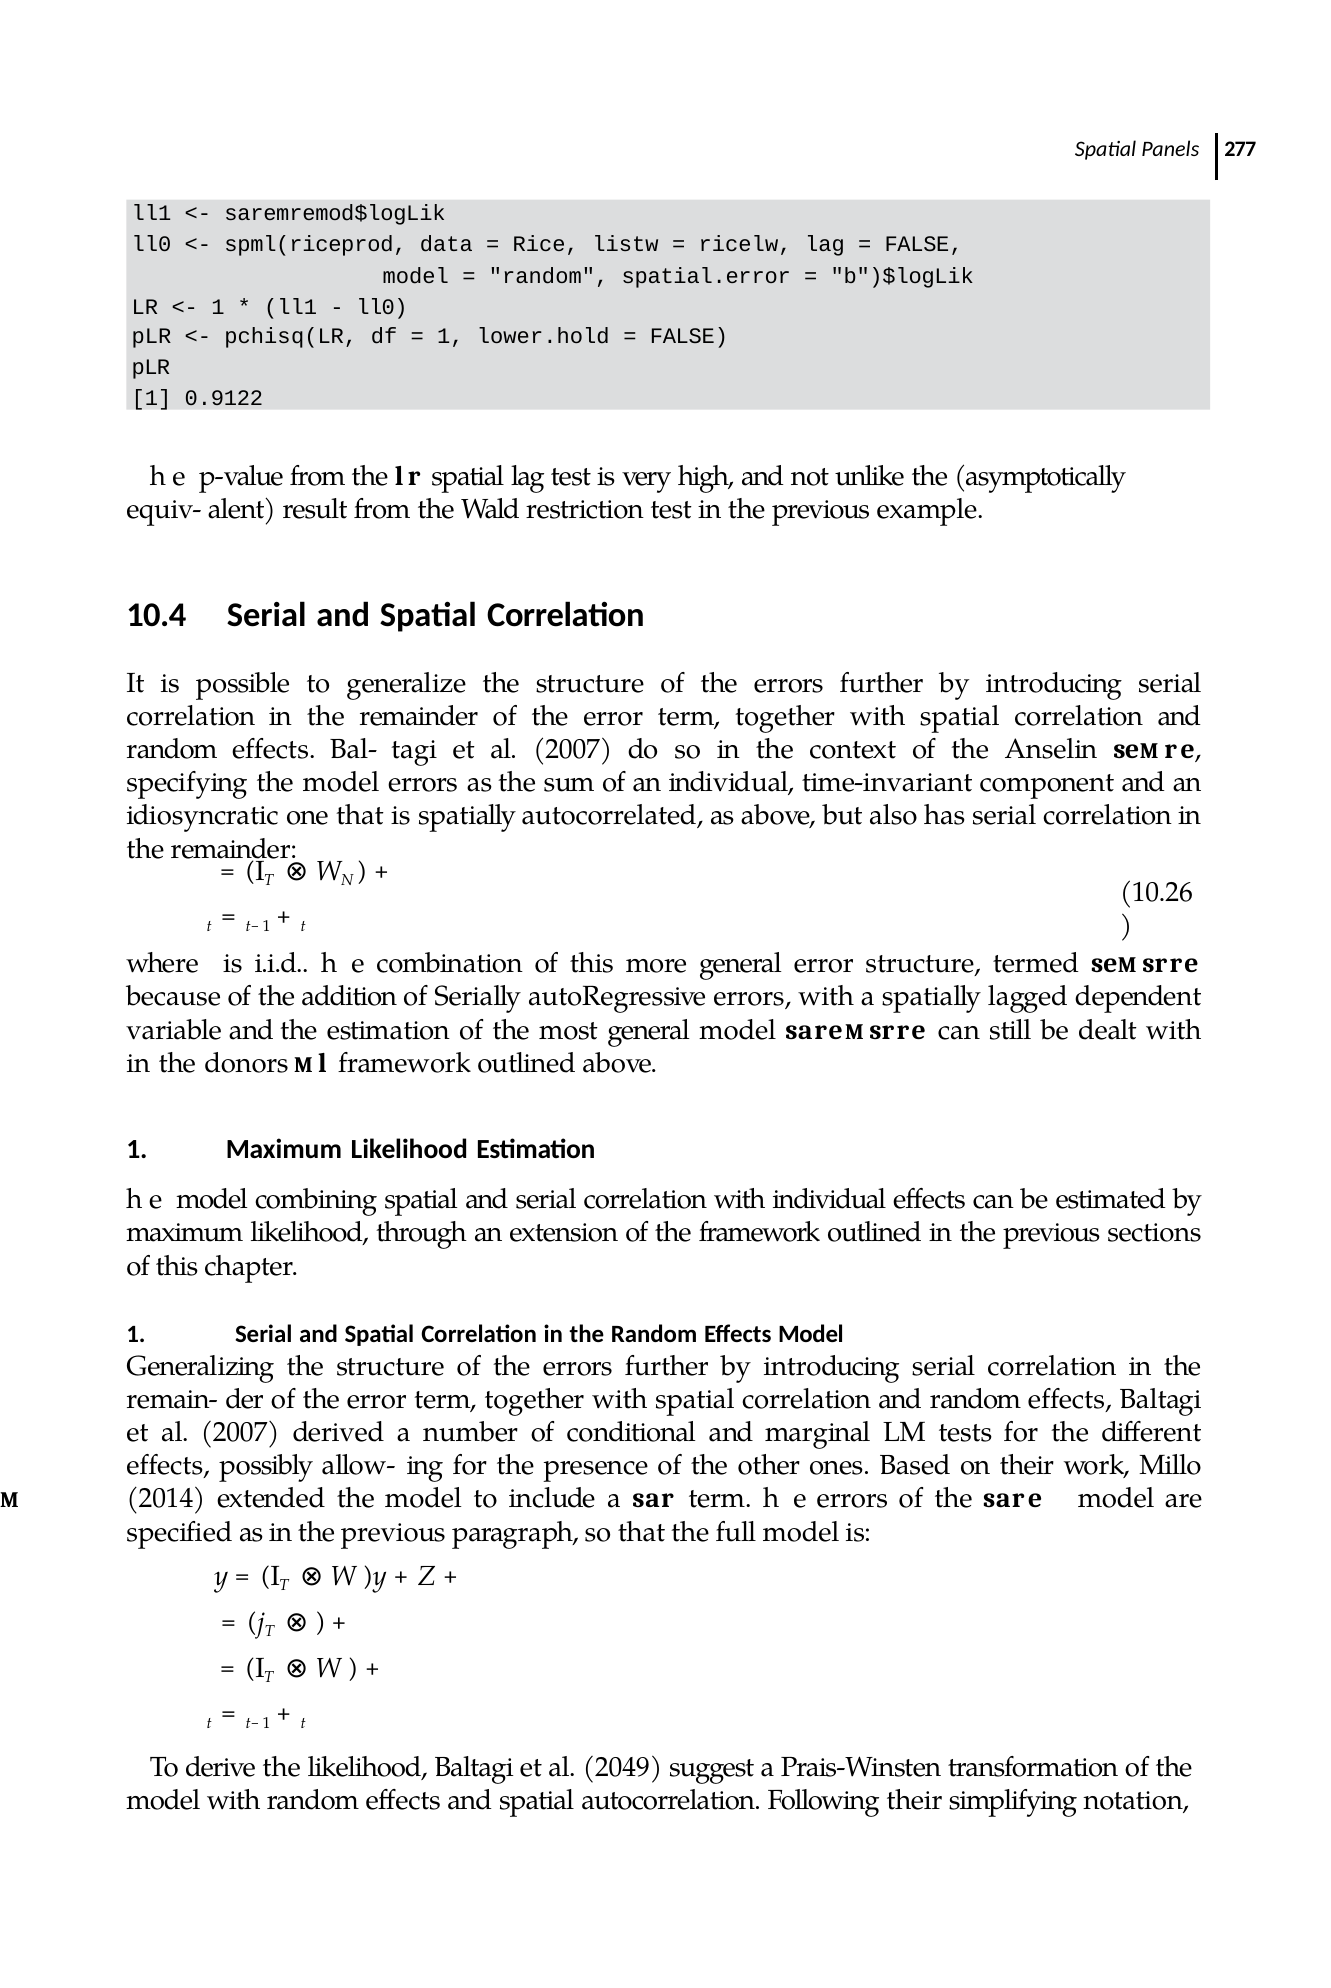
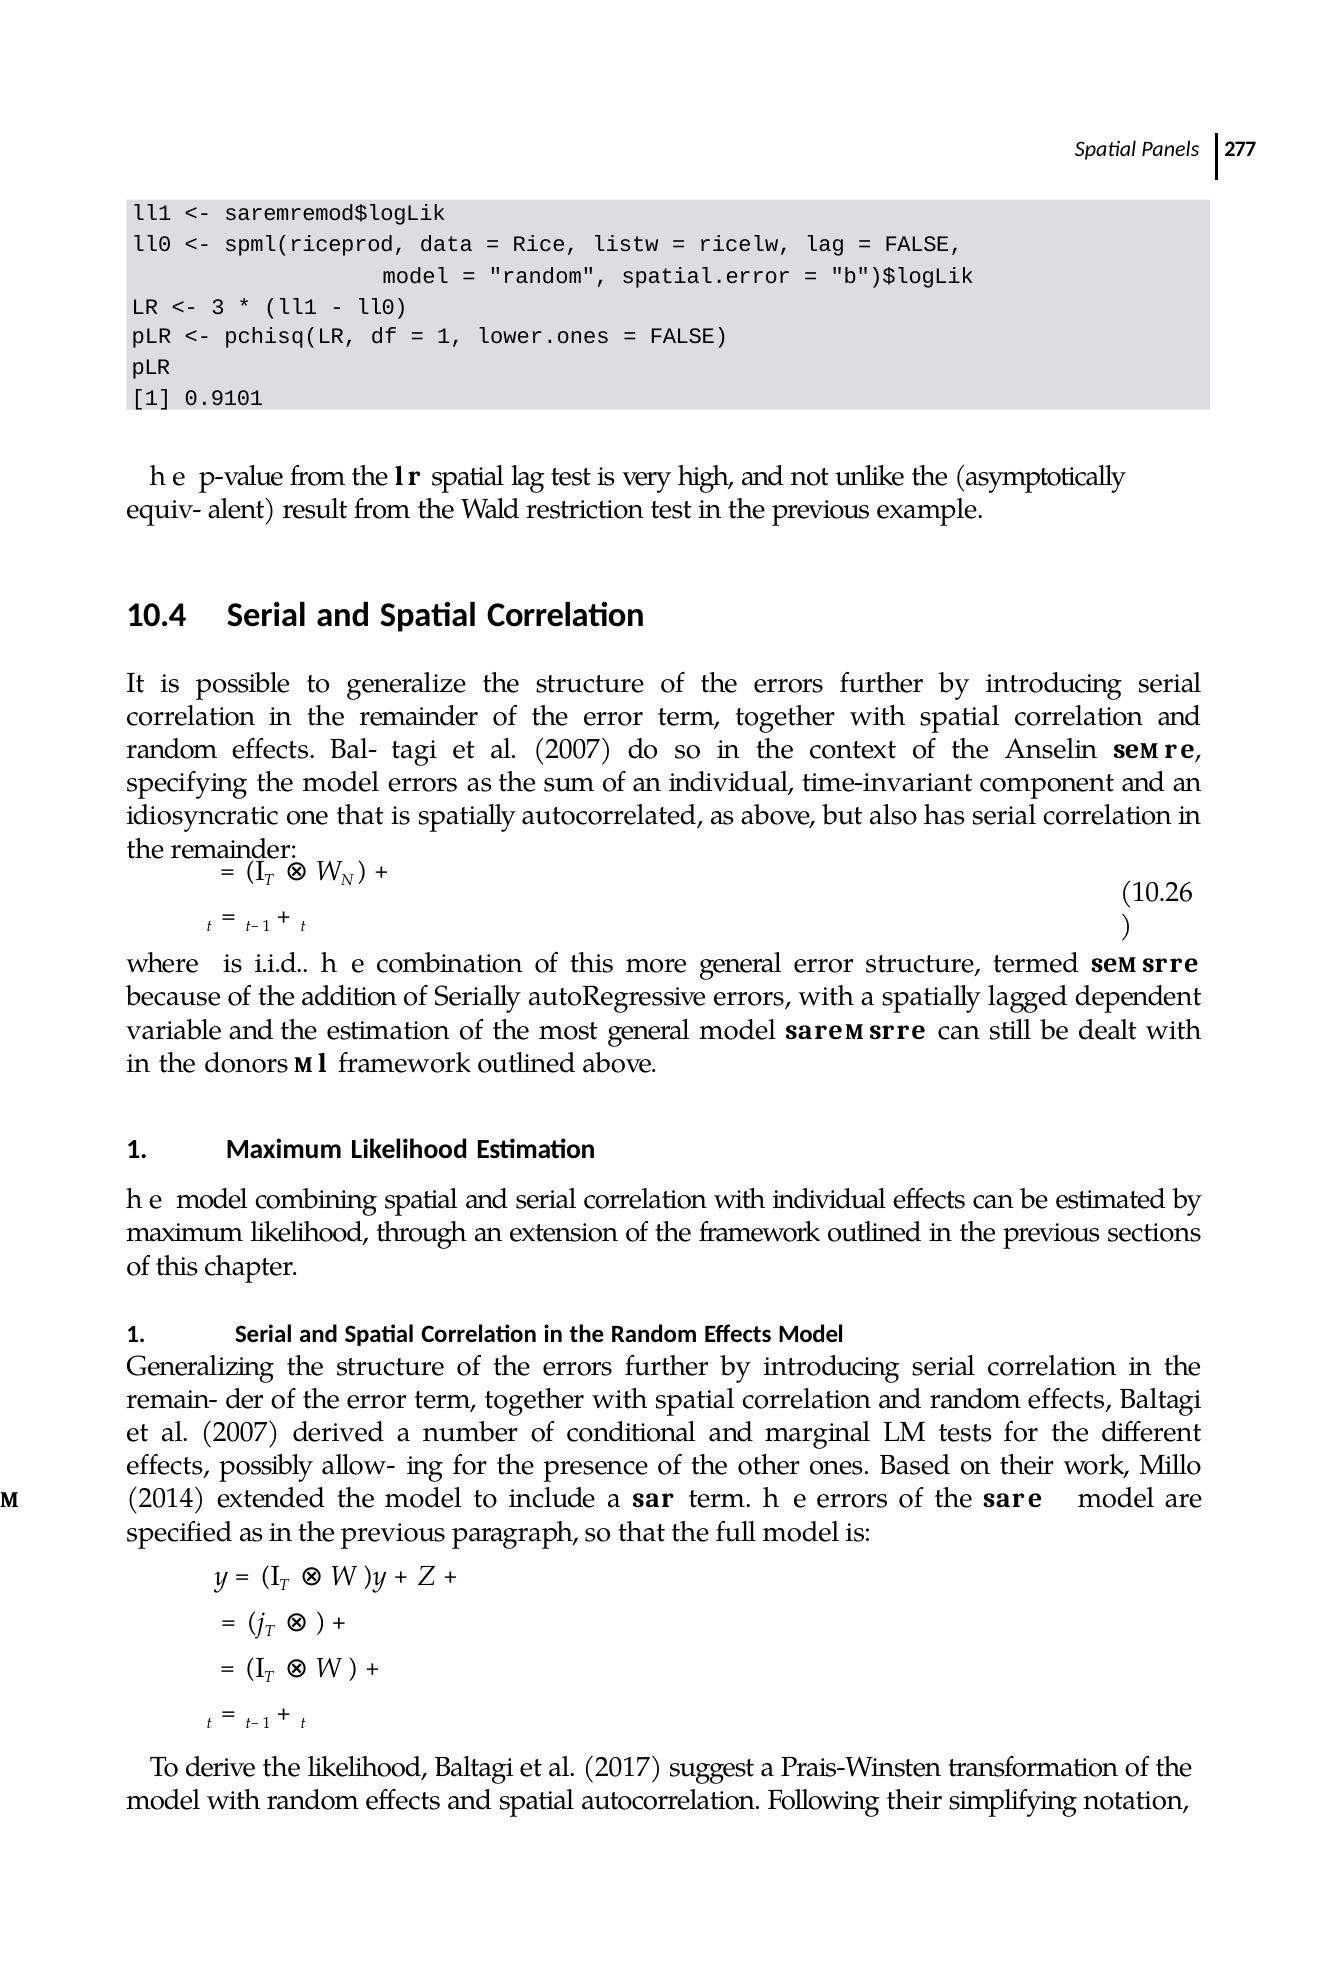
1: 1 -> 3 (218, 308)
lower.hold: lower.hold -> lower.ones (543, 336)
0.9122: 0.9122 -> 0.9101 (224, 398)
2049: 2049 -> 2017 (622, 1767)
